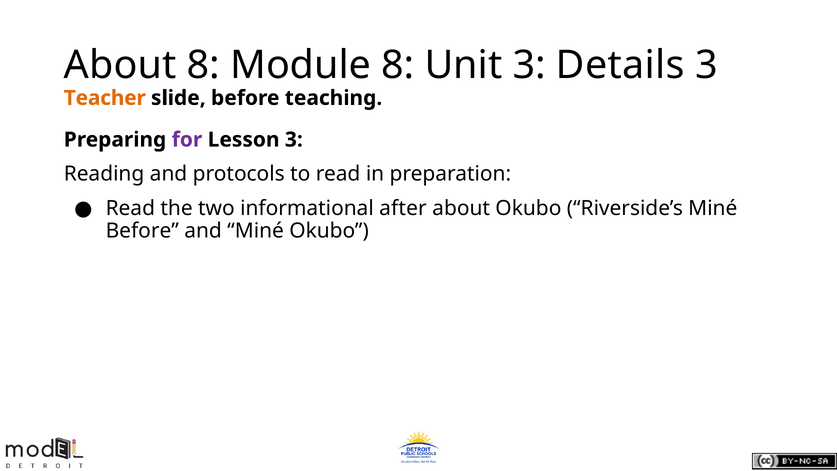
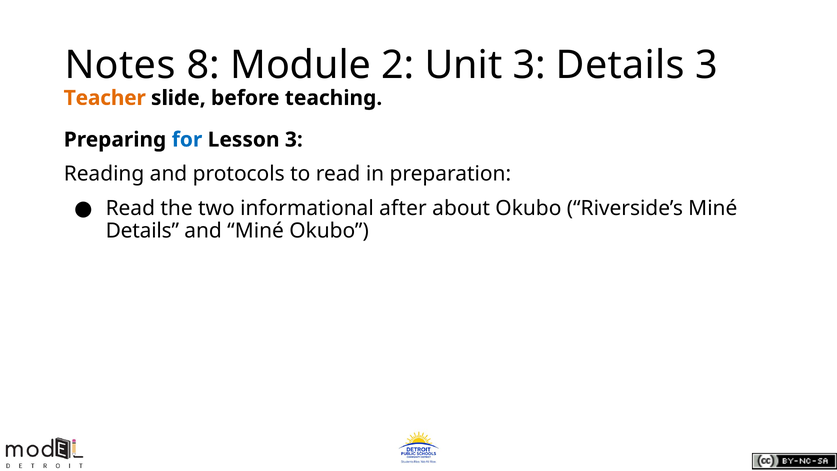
About: About -> Notes (120, 65)
Module 8: 8 -> 2 (398, 65)
for colour: purple -> blue (187, 140)
Before: Before -> Details (142, 231)
